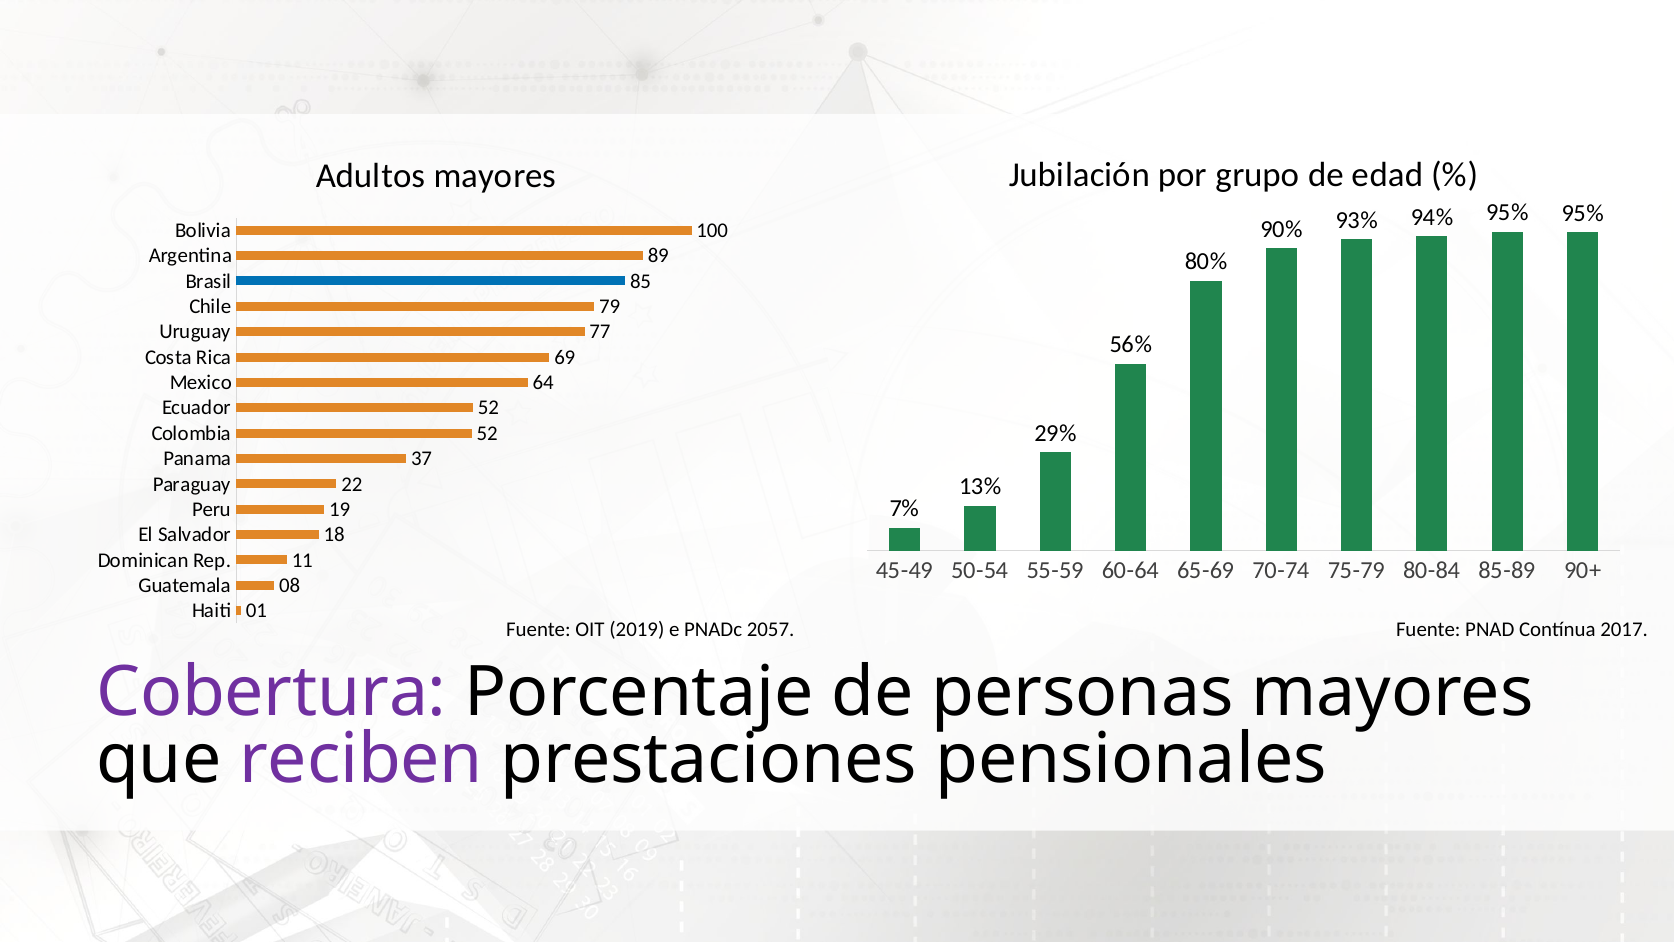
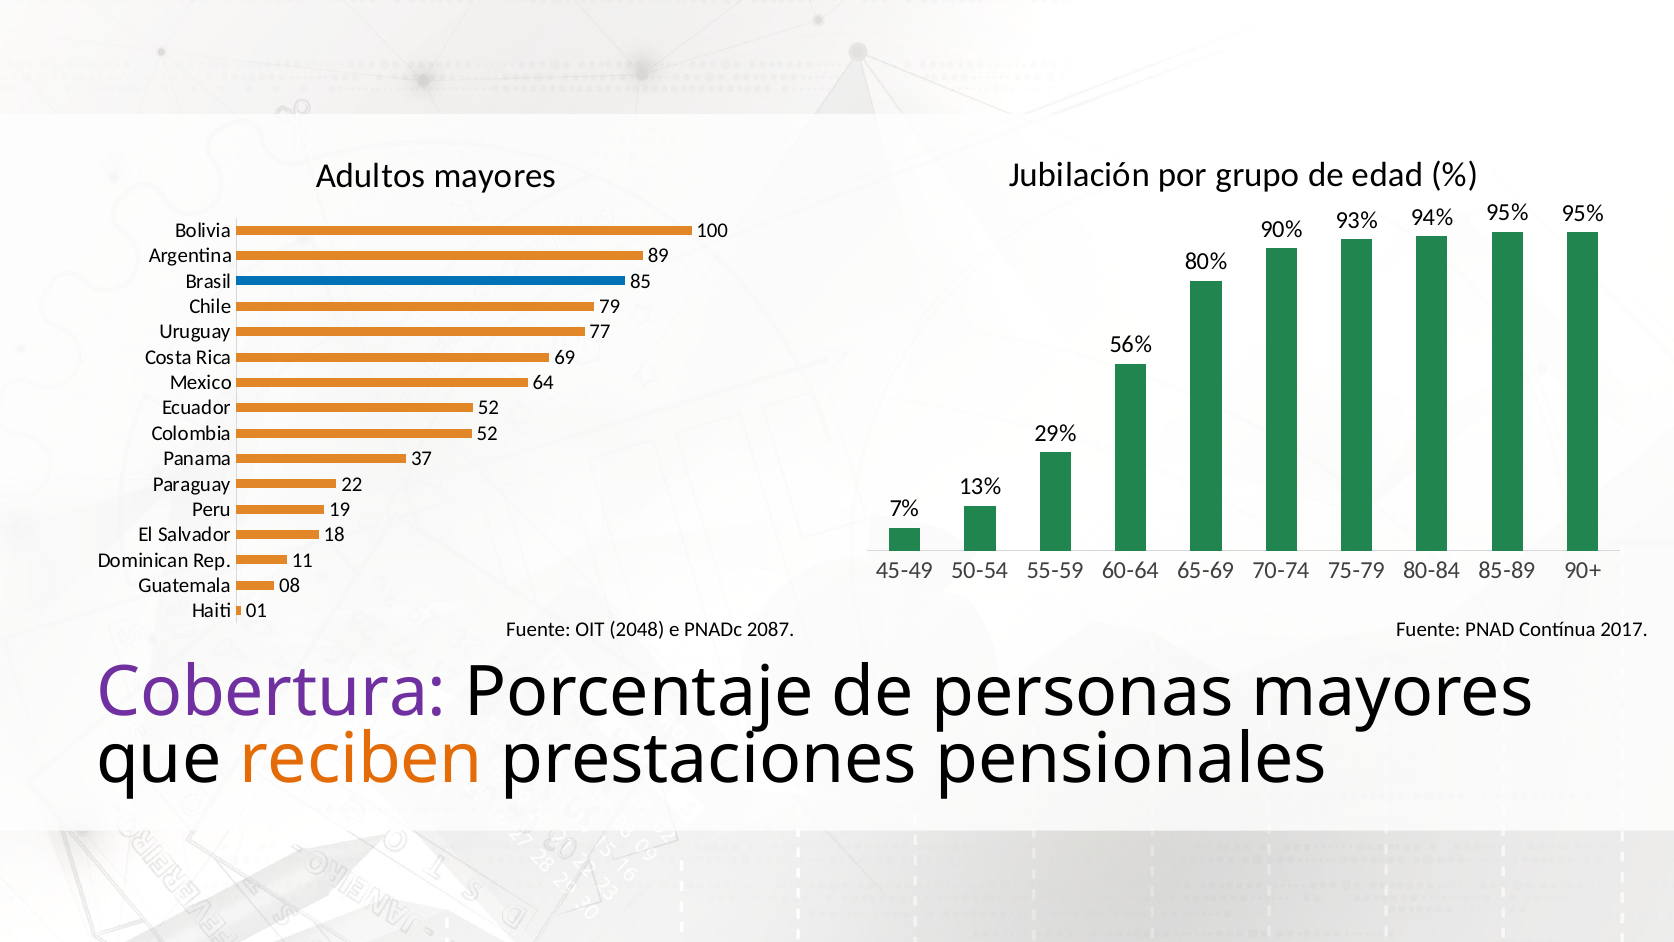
2019: 2019 -> 2048 (637, 629)
2057: 2057 -> 2087 (771, 629)
reciben colour: purple -> orange (361, 759)
